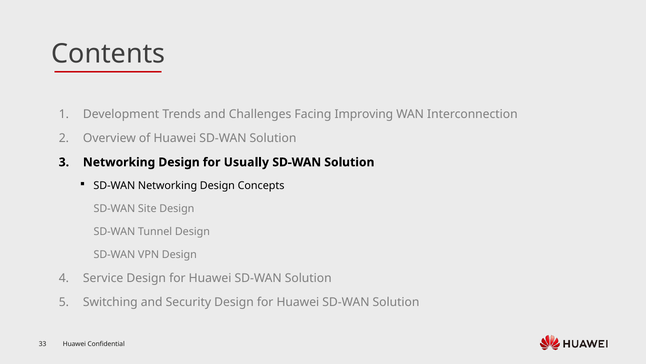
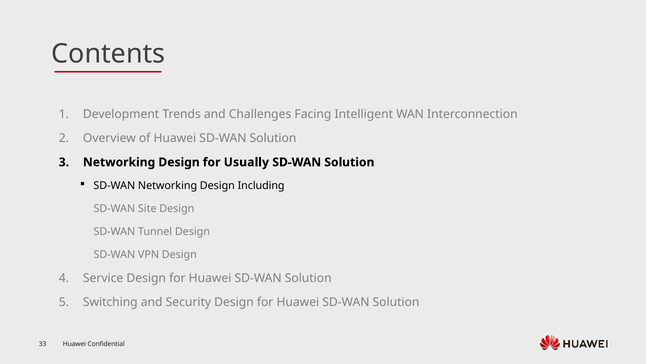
Improving: Improving -> Intelligent (364, 114)
Concepts: Concepts -> Including (261, 186)
